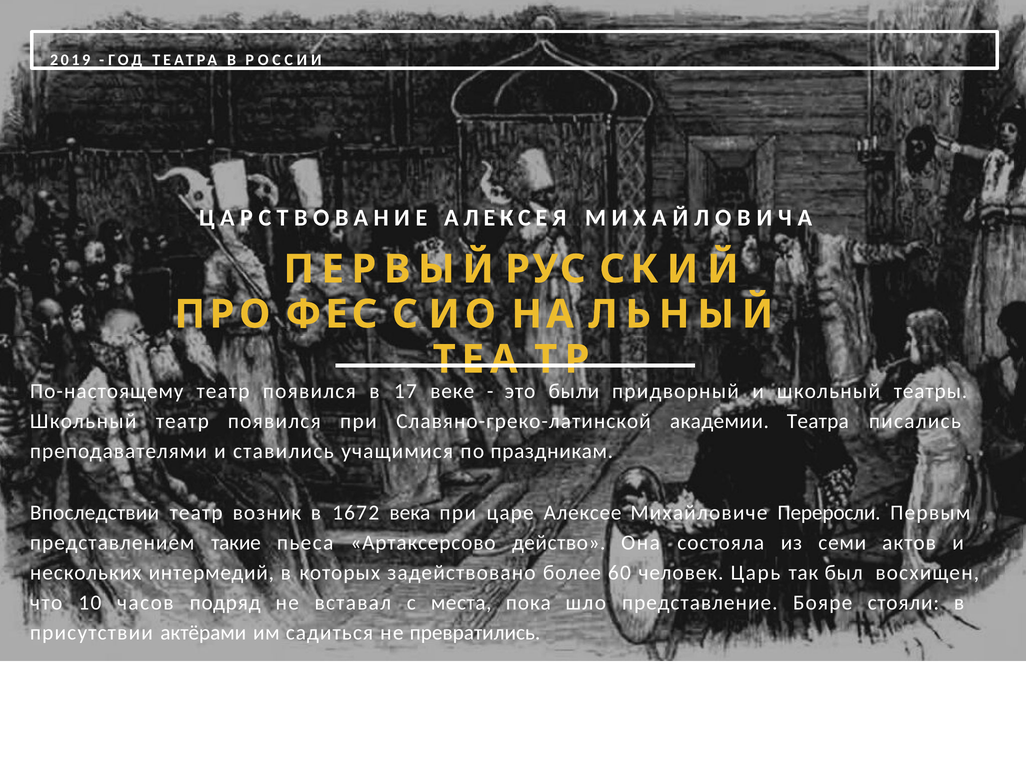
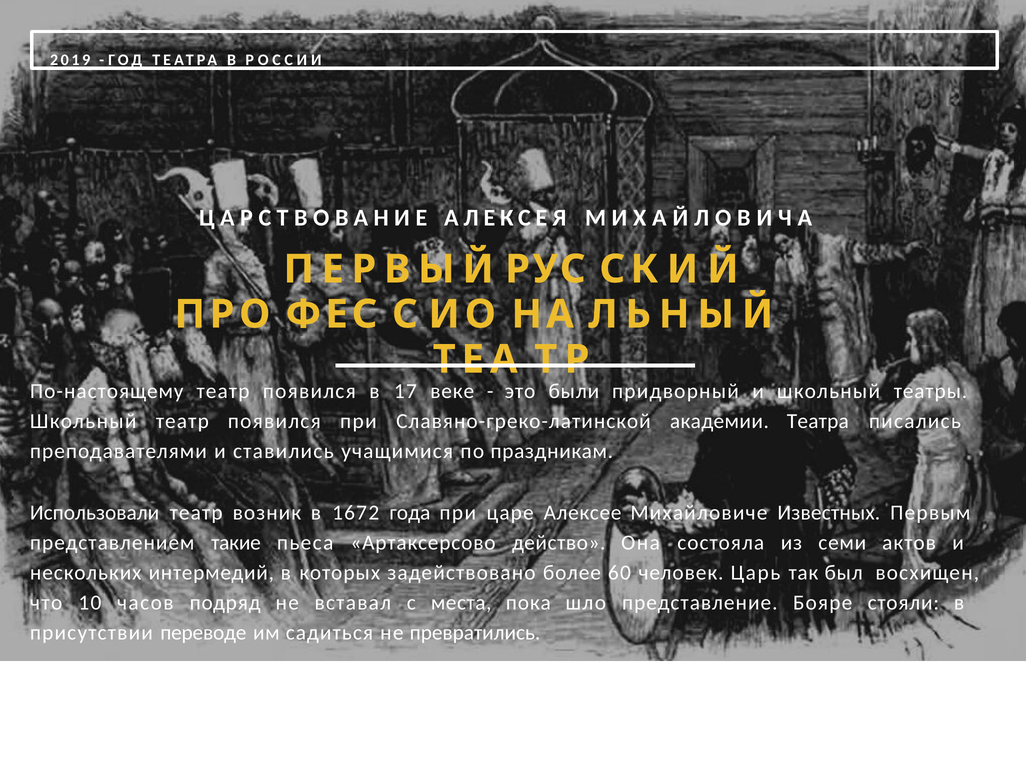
Впоследствии: Впоследствии -> Использовали (95, 512)
века: века -> года (410, 512)
Переросли: Переросли -> Известных (829, 512)
актёрами: актёрами -> переводе (203, 632)
